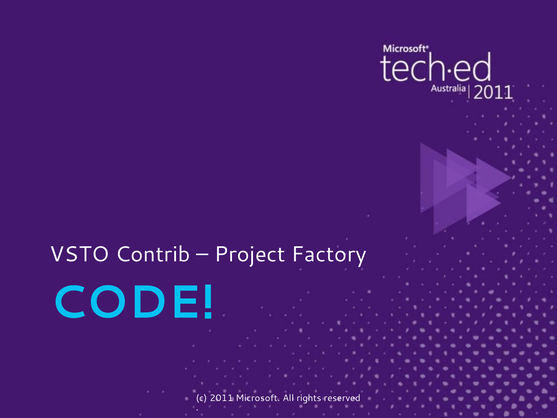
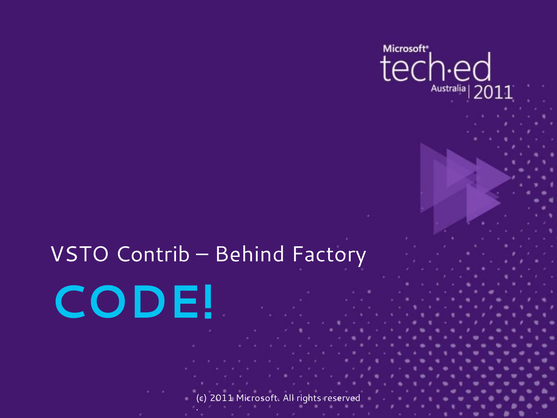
Project: Project -> Behind (250, 254)
